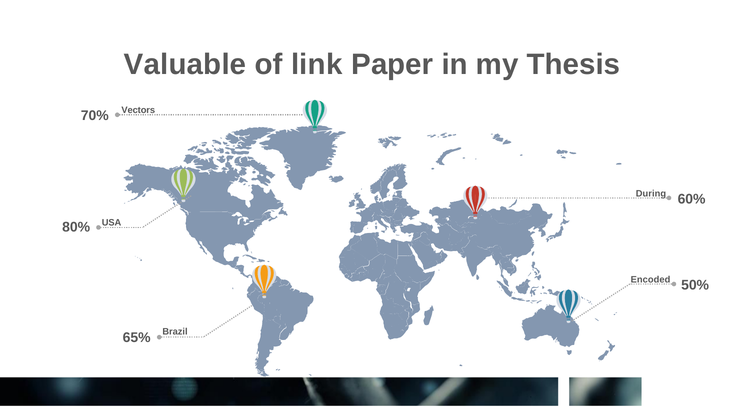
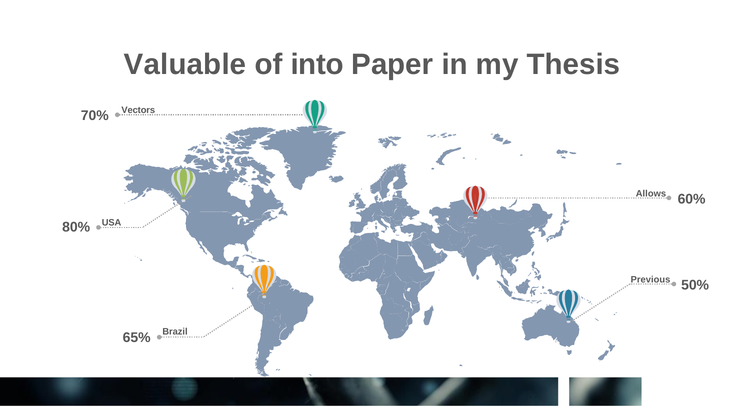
link: link -> into (317, 65)
During: During -> Allows (651, 194)
Encoded: Encoded -> Previous (651, 280)
